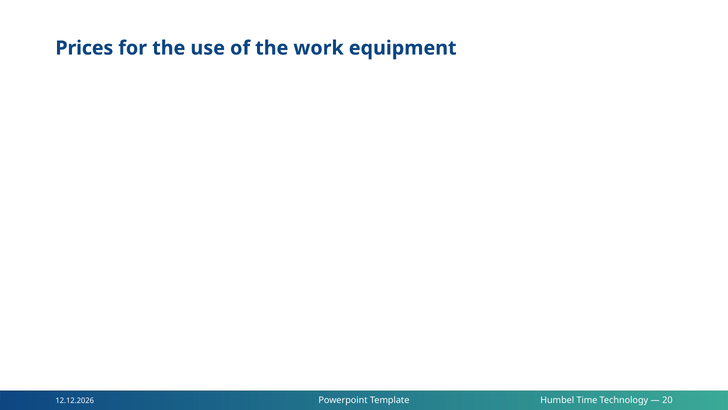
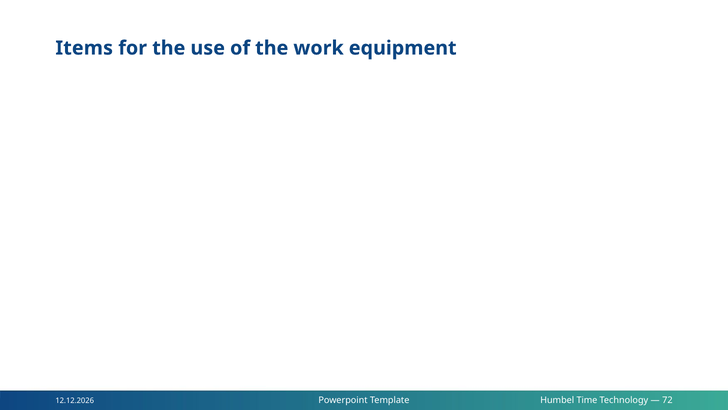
Prices: Prices -> Items (84, 48)
20: 20 -> 72 (667, 400)
